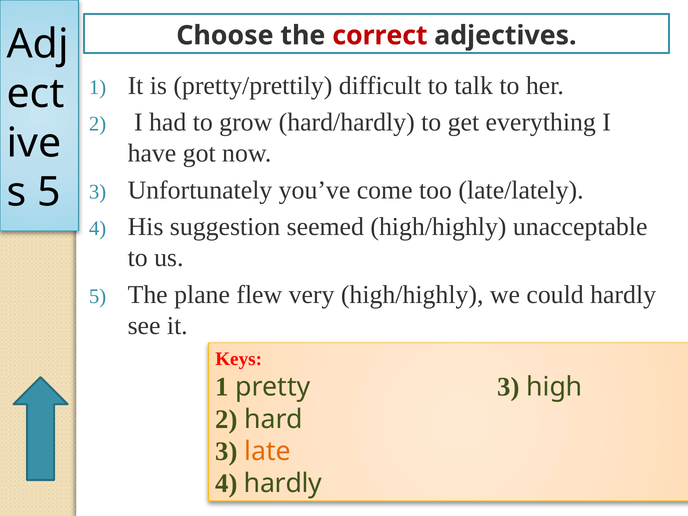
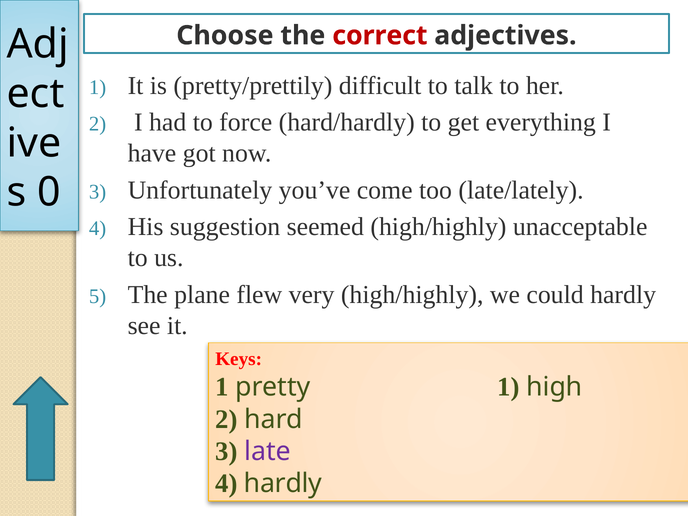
grow: grow -> force (246, 122)
5: 5 -> 0 (49, 192)
pretty 3: 3 -> 1 (508, 387)
late colour: orange -> purple (268, 451)
